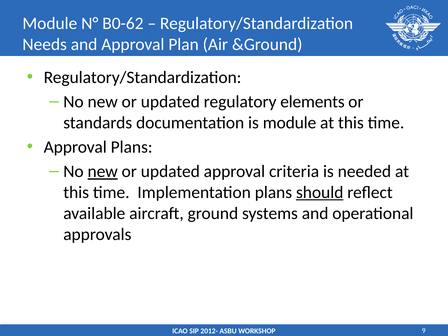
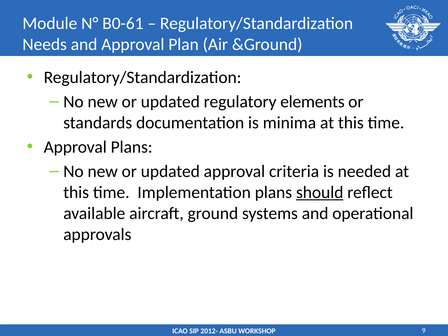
B0-62: B0-62 -> B0-61 (123, 24)
is module: module -> minima (289, 123)
new underline: present -> none (103, 172)
